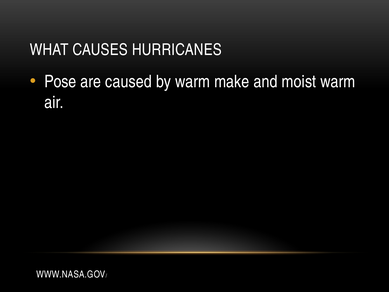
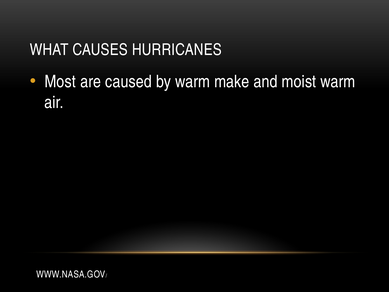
Pose: Pose -> Most (60, 82)
